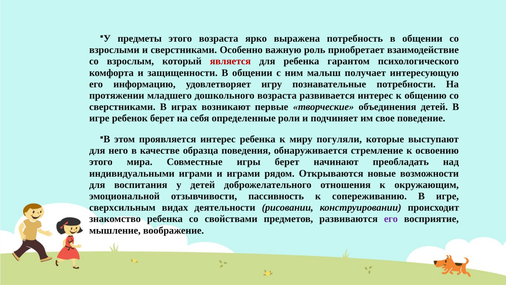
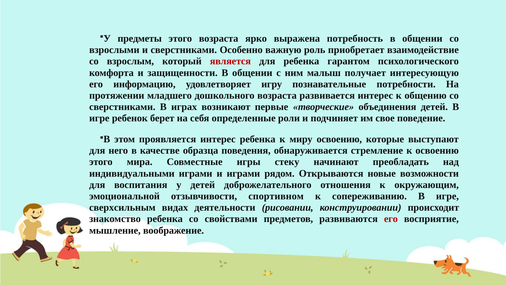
миру погуляли: погуляли -> освоению (339, 139)
игры берет: берет -> стеку (287, 162)
пассивность: пассивность -> спортивном (276, 196)
его colour: purple -> red (391, 219)
